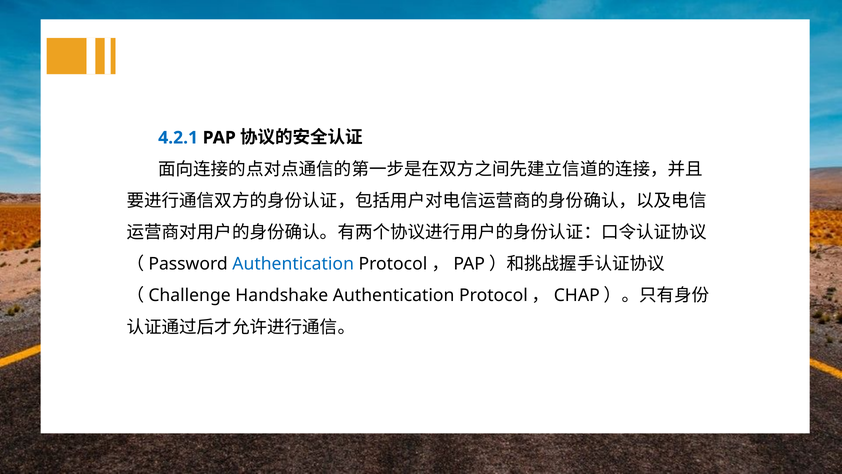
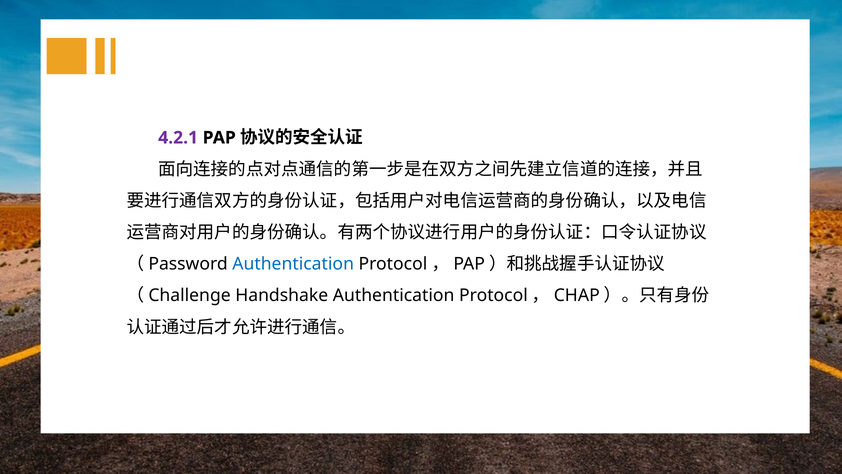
4.2.1 colour: blue -> purple (178, 138)
